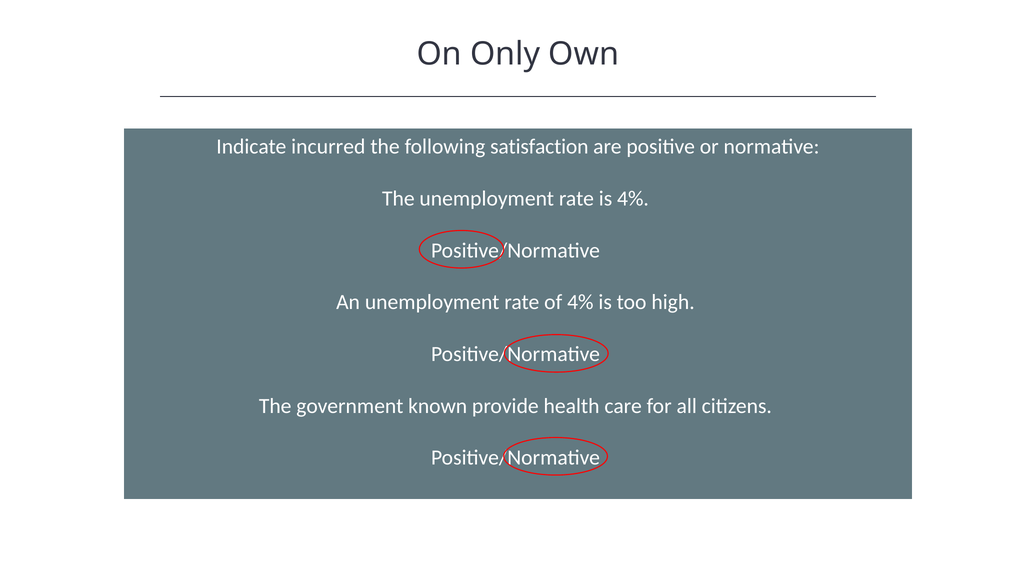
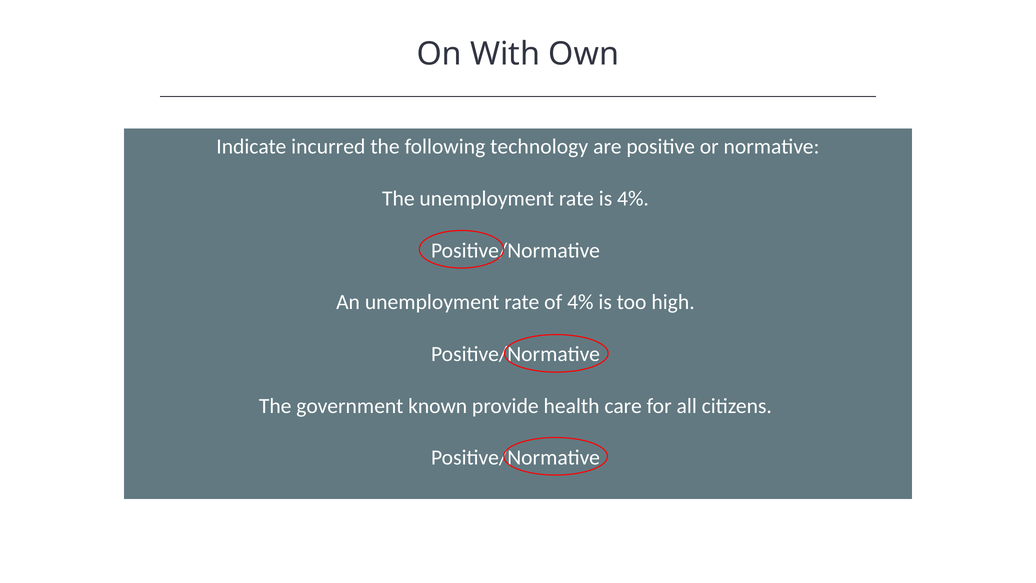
Only: Only -> With (505, 54)
satisfaction: satisfaction -> technology (539, 147)
